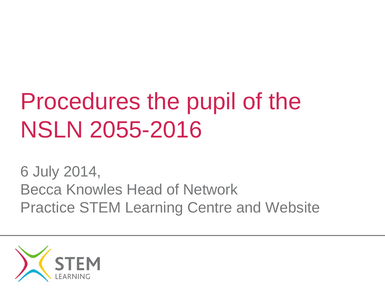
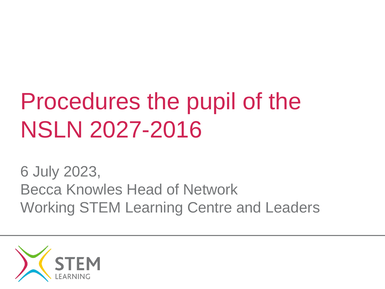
2055-2016: 2055-2016 -> 2027-2016 (146, 130)
2014: 2014 -> 2023 (82, 171)
Practice: Practice -> Working (48, 207)
Website: Website -> Leaders (293, 207)
